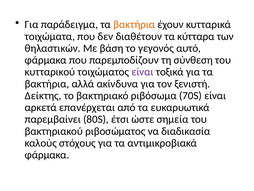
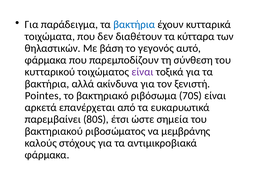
βακτήρια colour: orange -> blue (134, 24)
Δείκτης: Δείκτης -> Pointes (43, 95)
διαδικασία: διαδικασία -> μεμβράνης (186, 131)
